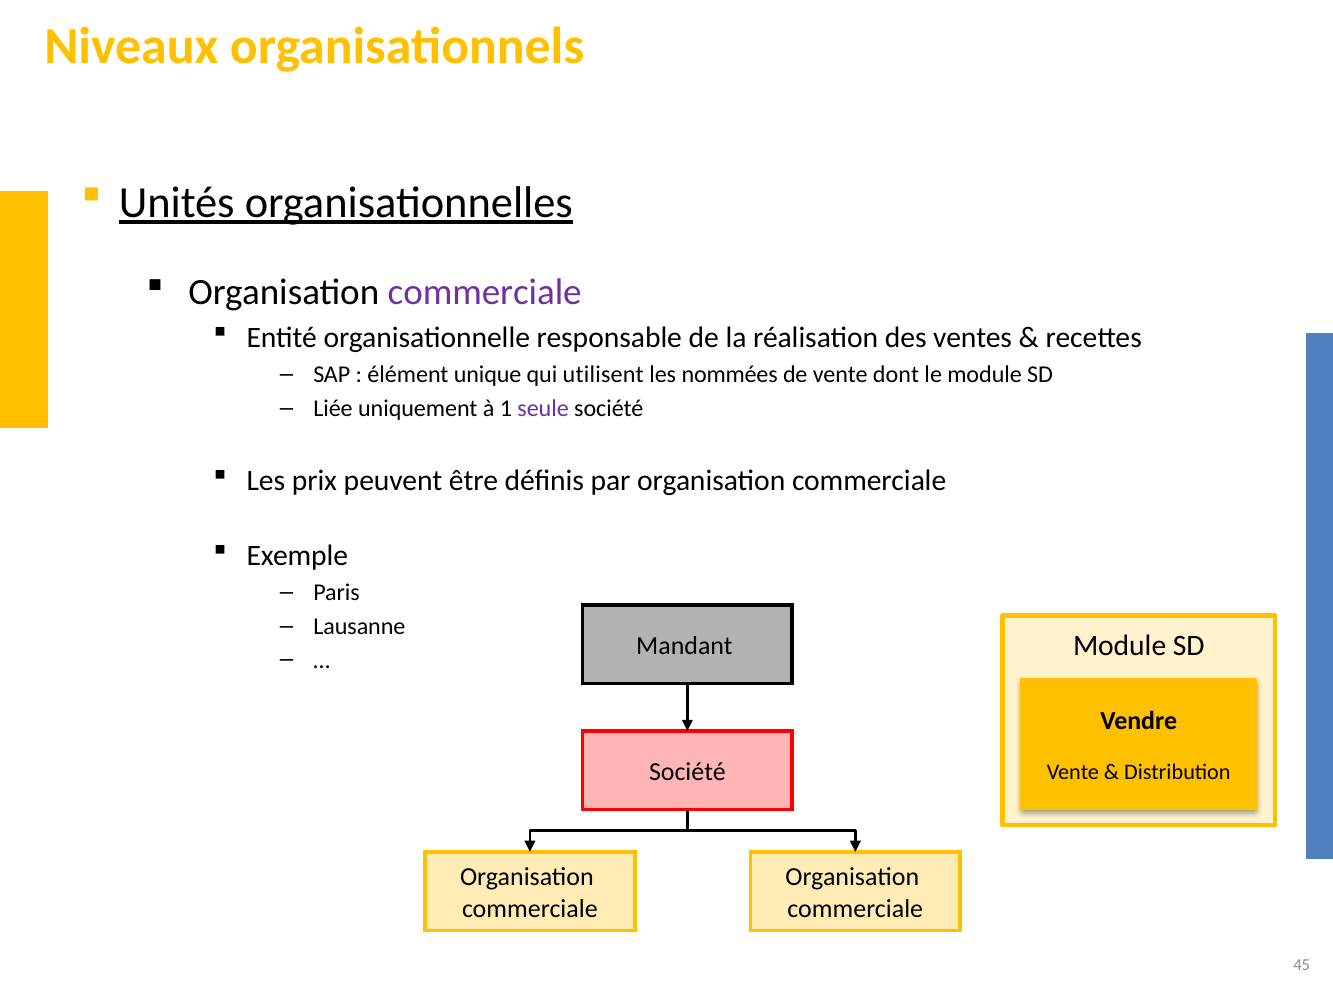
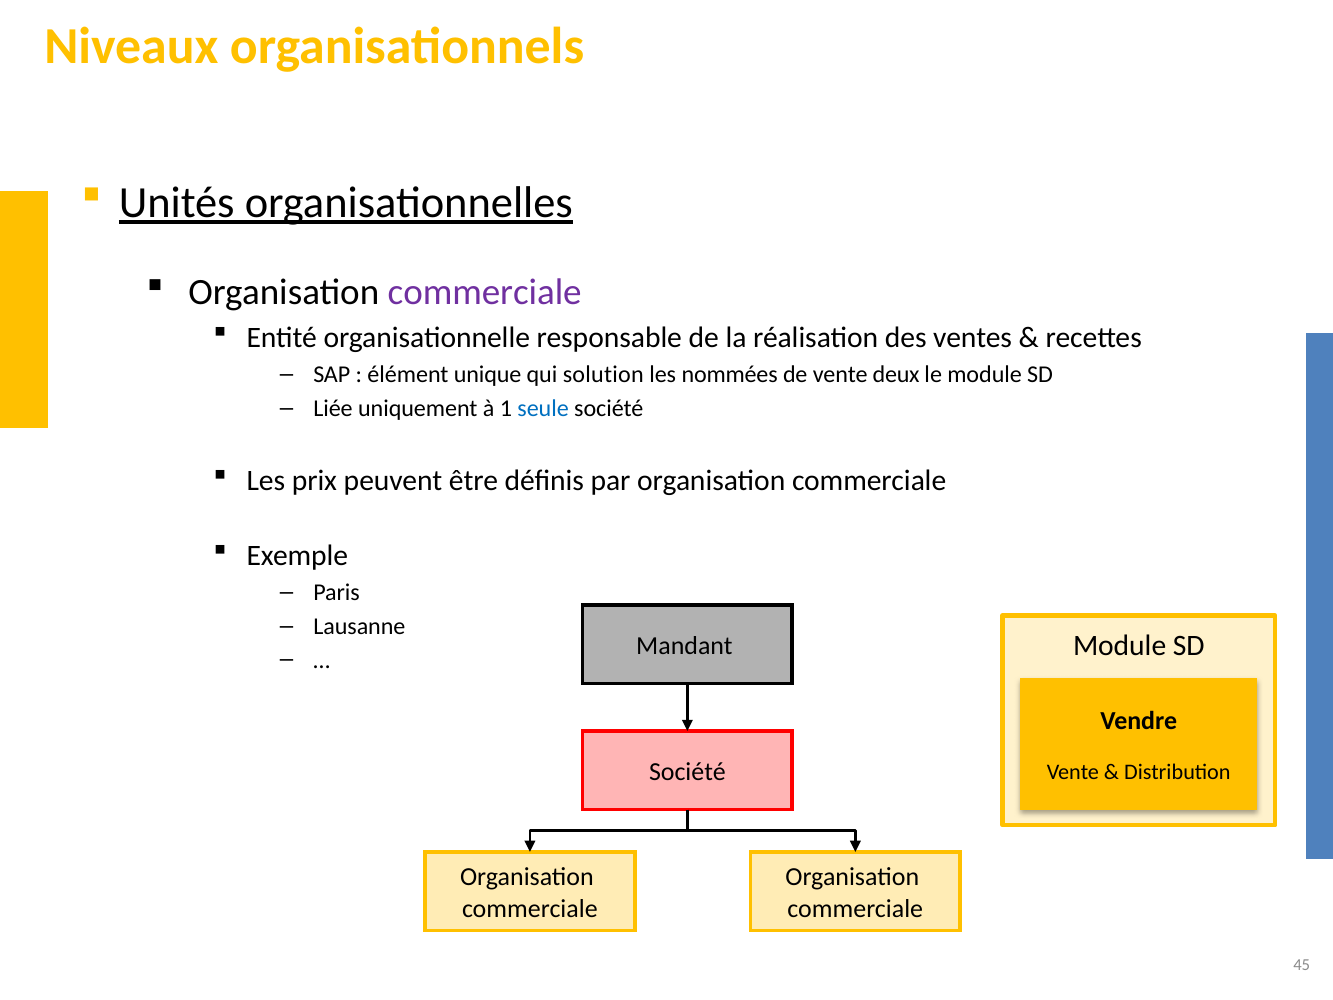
utilisent: utilisent -> solution (603, 375)
dont: dont -> deux (896, 375)
seule colour: purple -> blue (543, 408)
